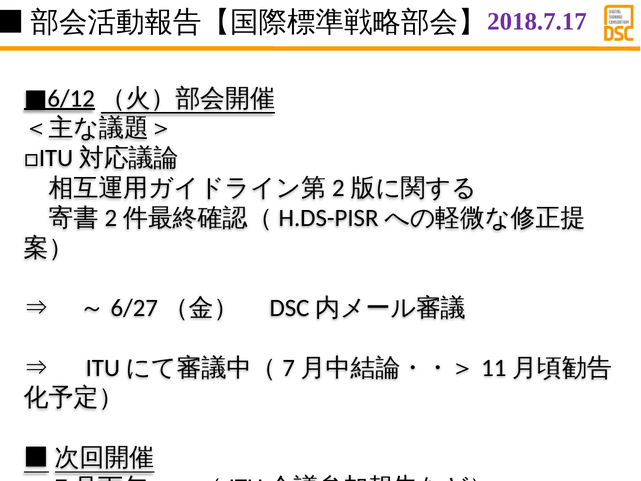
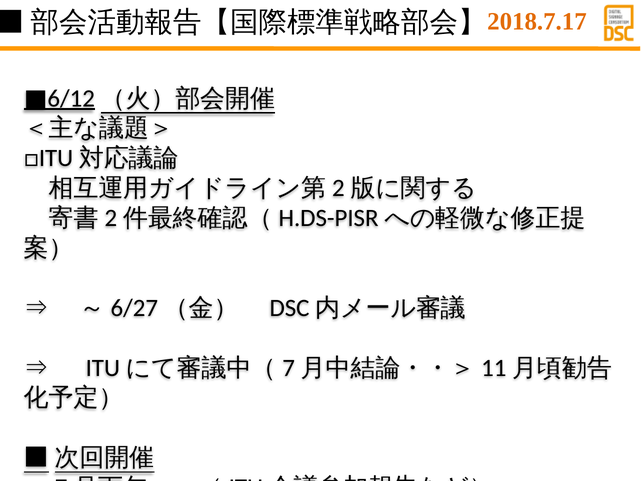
2018.7.17 colour: purple -> orange (537, 22)
